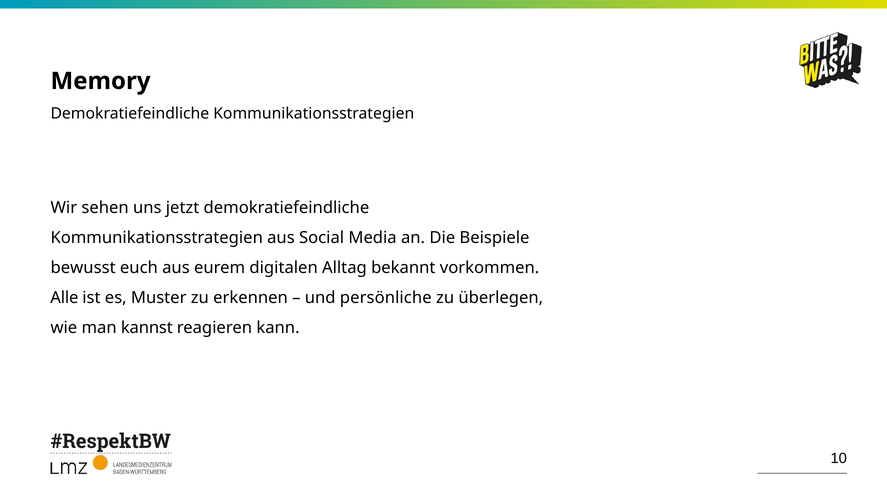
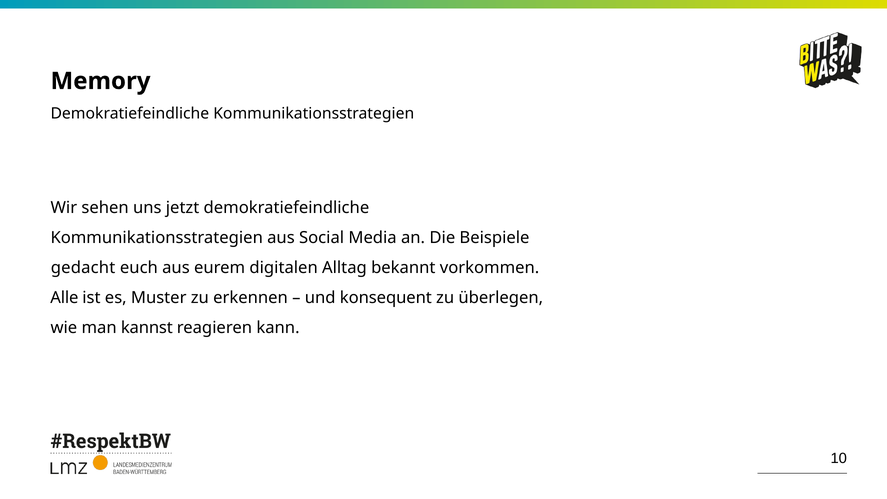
bewusst: bewusst -> gedacht (83, 268)
persönliche: persönliche -> konsequent (386, 298)
